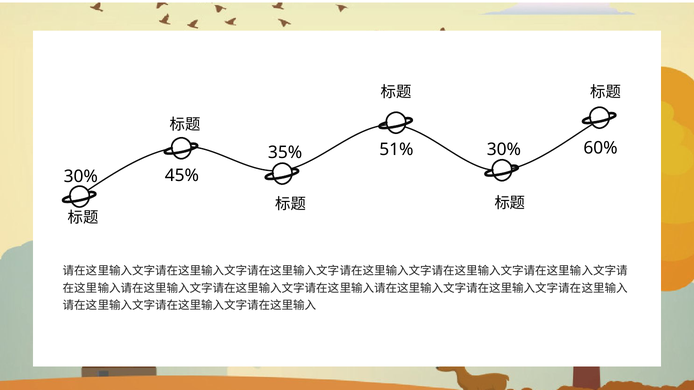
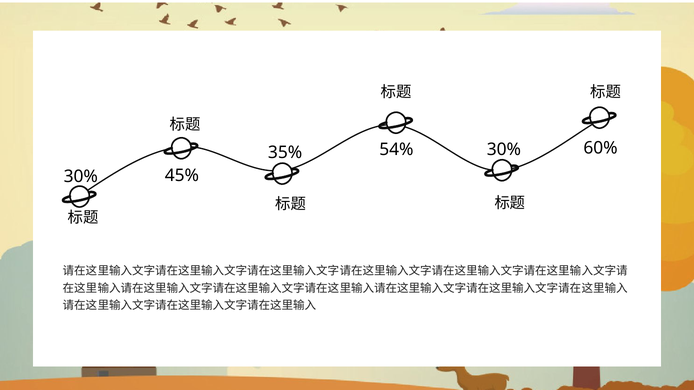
51%: 51% -> 54% (396, 150)
